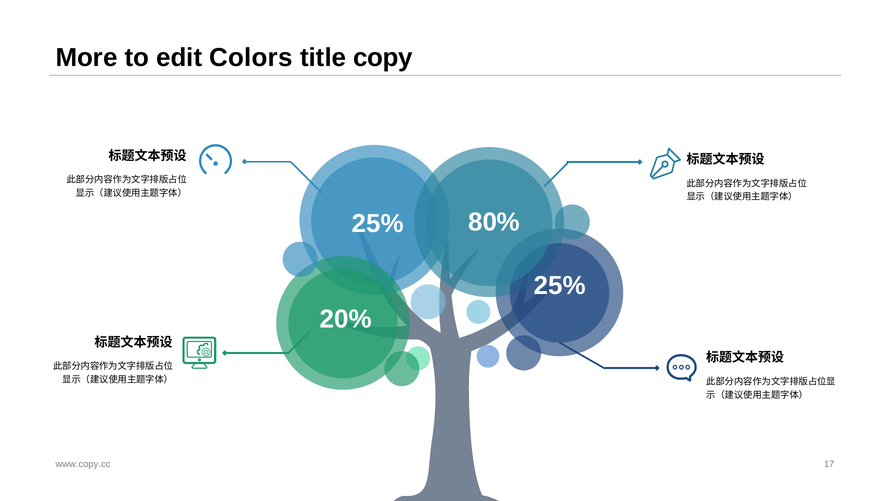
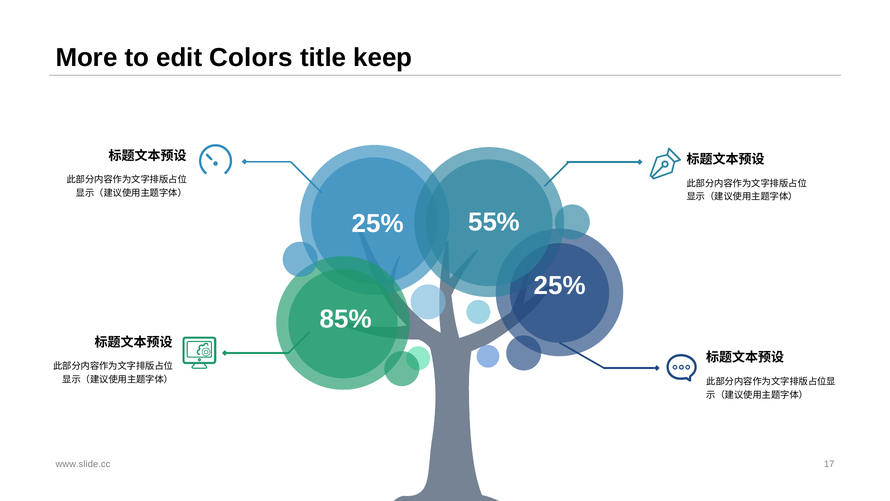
copy: copy -> keep (383, 58)
80%: 80% -> 55% (494, 222)
20%: 20% -> 85% (346, 319)
www.copy.cc: www.copy.cc -> www.slide.cc (83, 464)
